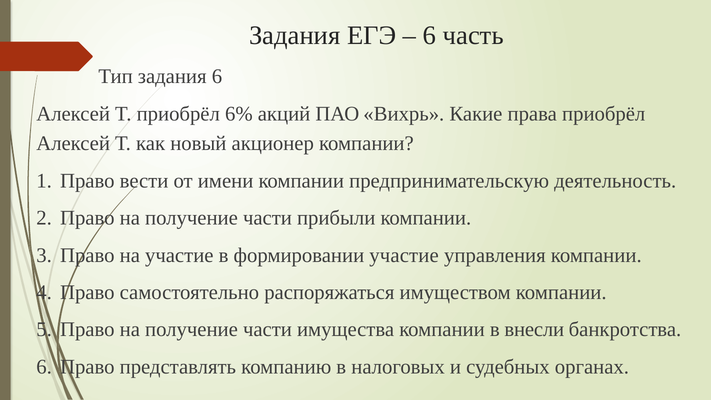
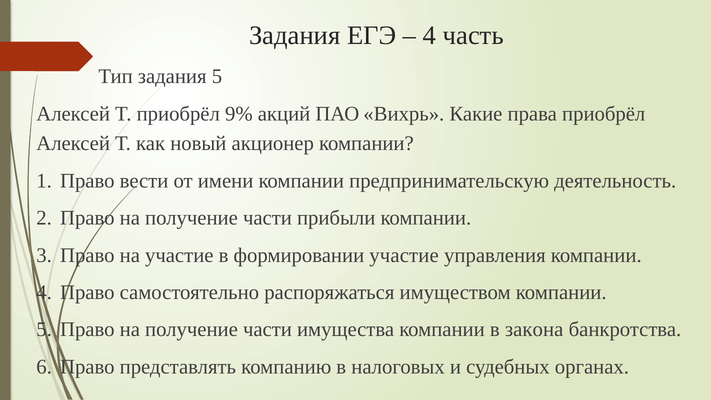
6: 6 -> 4 (430, 36)
задания 6: 6 -> 5 (217, 77)
6%: 6% -> 9% (239, 114)
внесли: внесли -> закона (534, 330)
